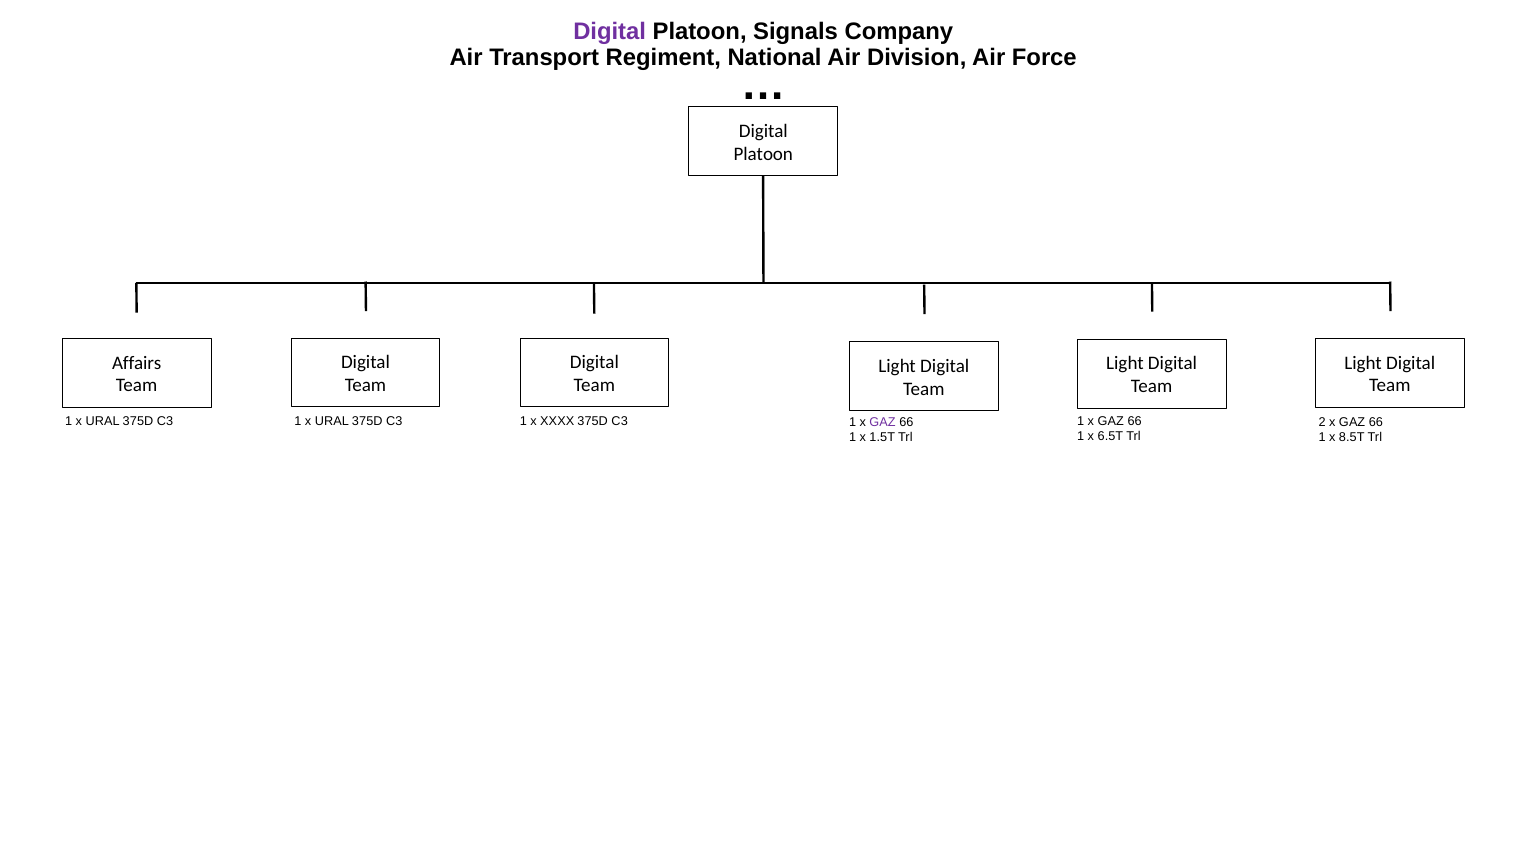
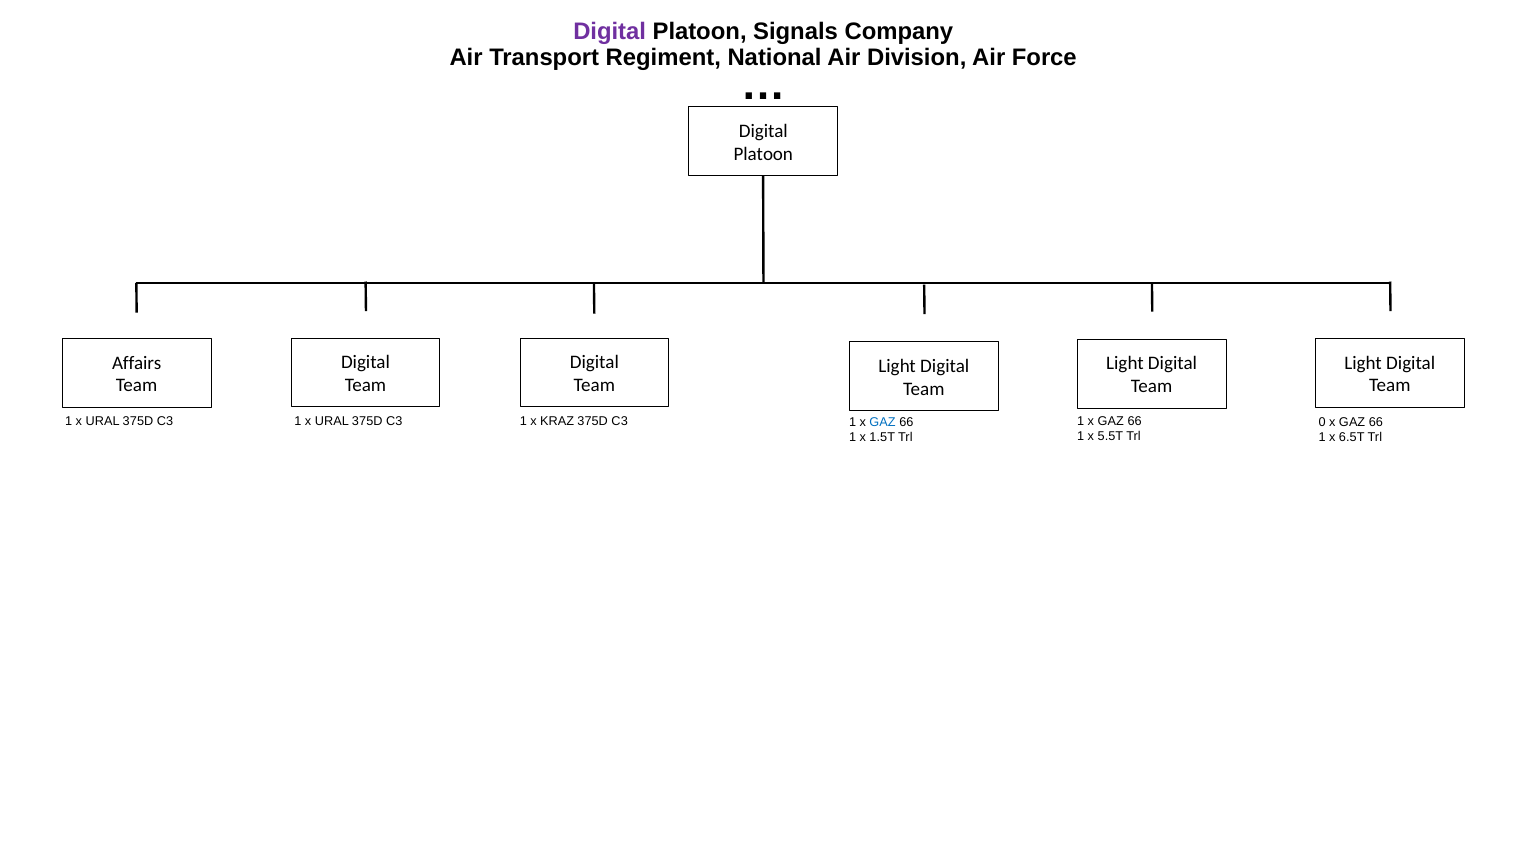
XXXX: XXXX -> KRAZ (557, 421)
GAZ colour: purple -> blue (883, 422)
2: 2 -> 0 (1322, 422)
6.5T: 6.5T -> 5.5T (1110, 436)
8.5T: 8.5T -> 6.5T (1352, 437)
